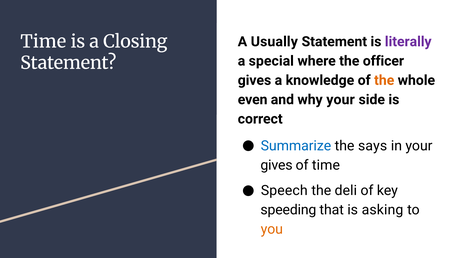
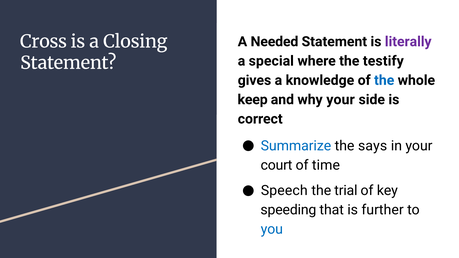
Usually: Usually -> Needed (274, 42)
Time: Time -> Cross (43, 42)
officer: officer -> testify (383, 61)
the colour: orange -> blue (384, 80)
even: even -> keep (253, 100)
gives: gives -> court (277, 165)
deli: deli -> trial (346, 191)
asking: asking -> further (383, 210)
you colour: orange -> blue (272, 229)
